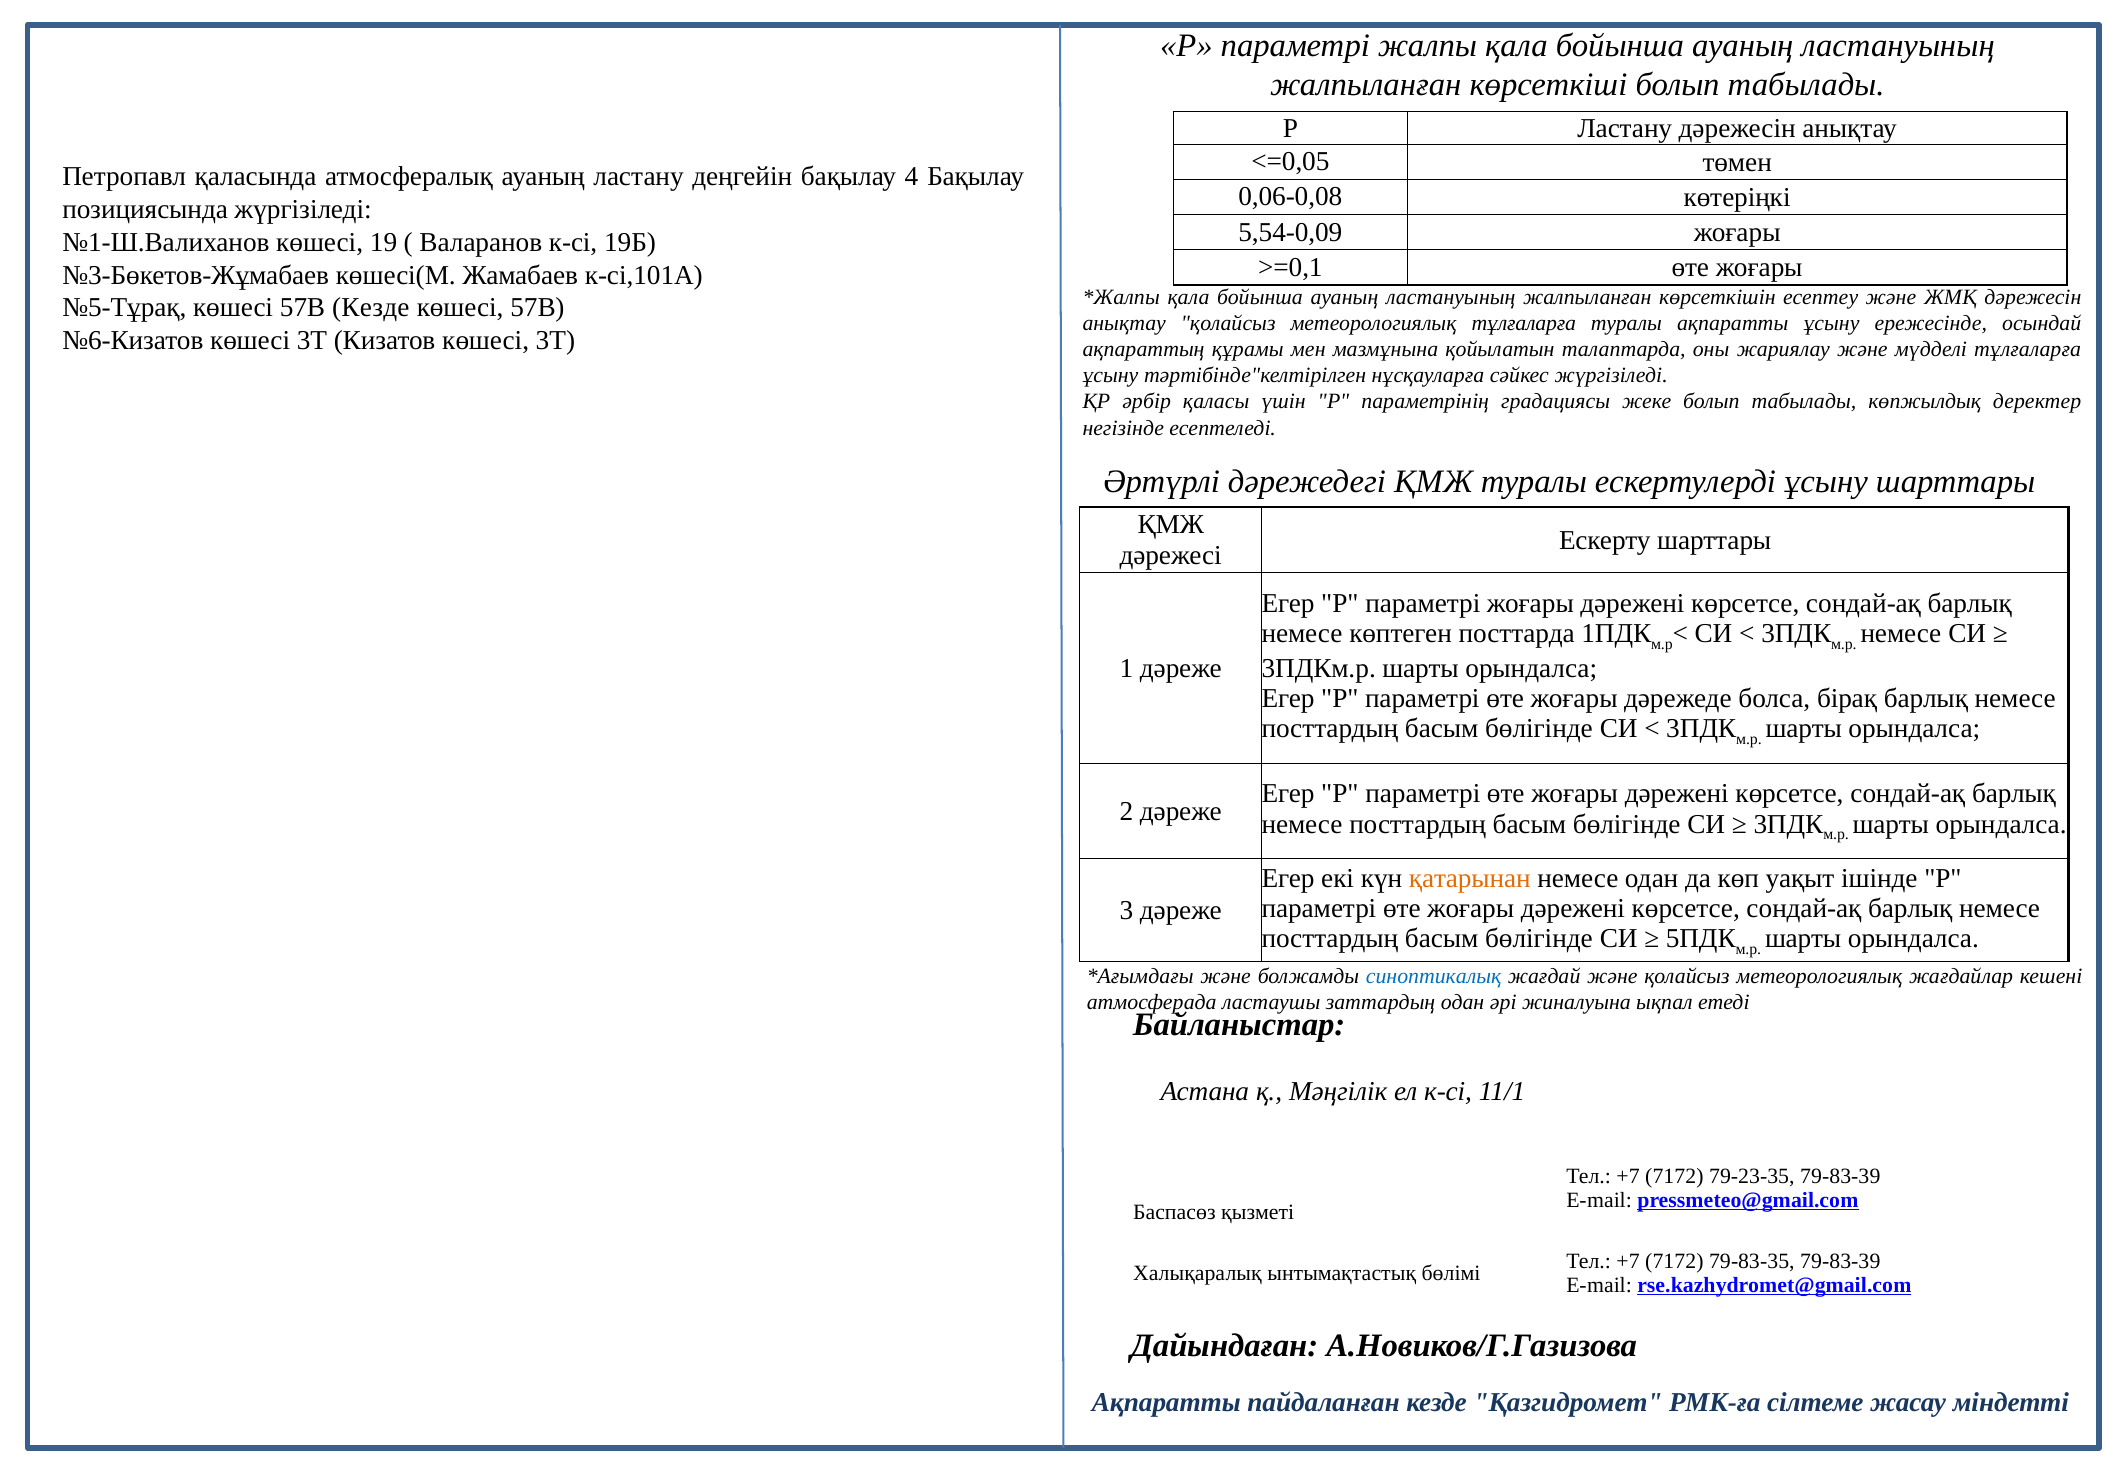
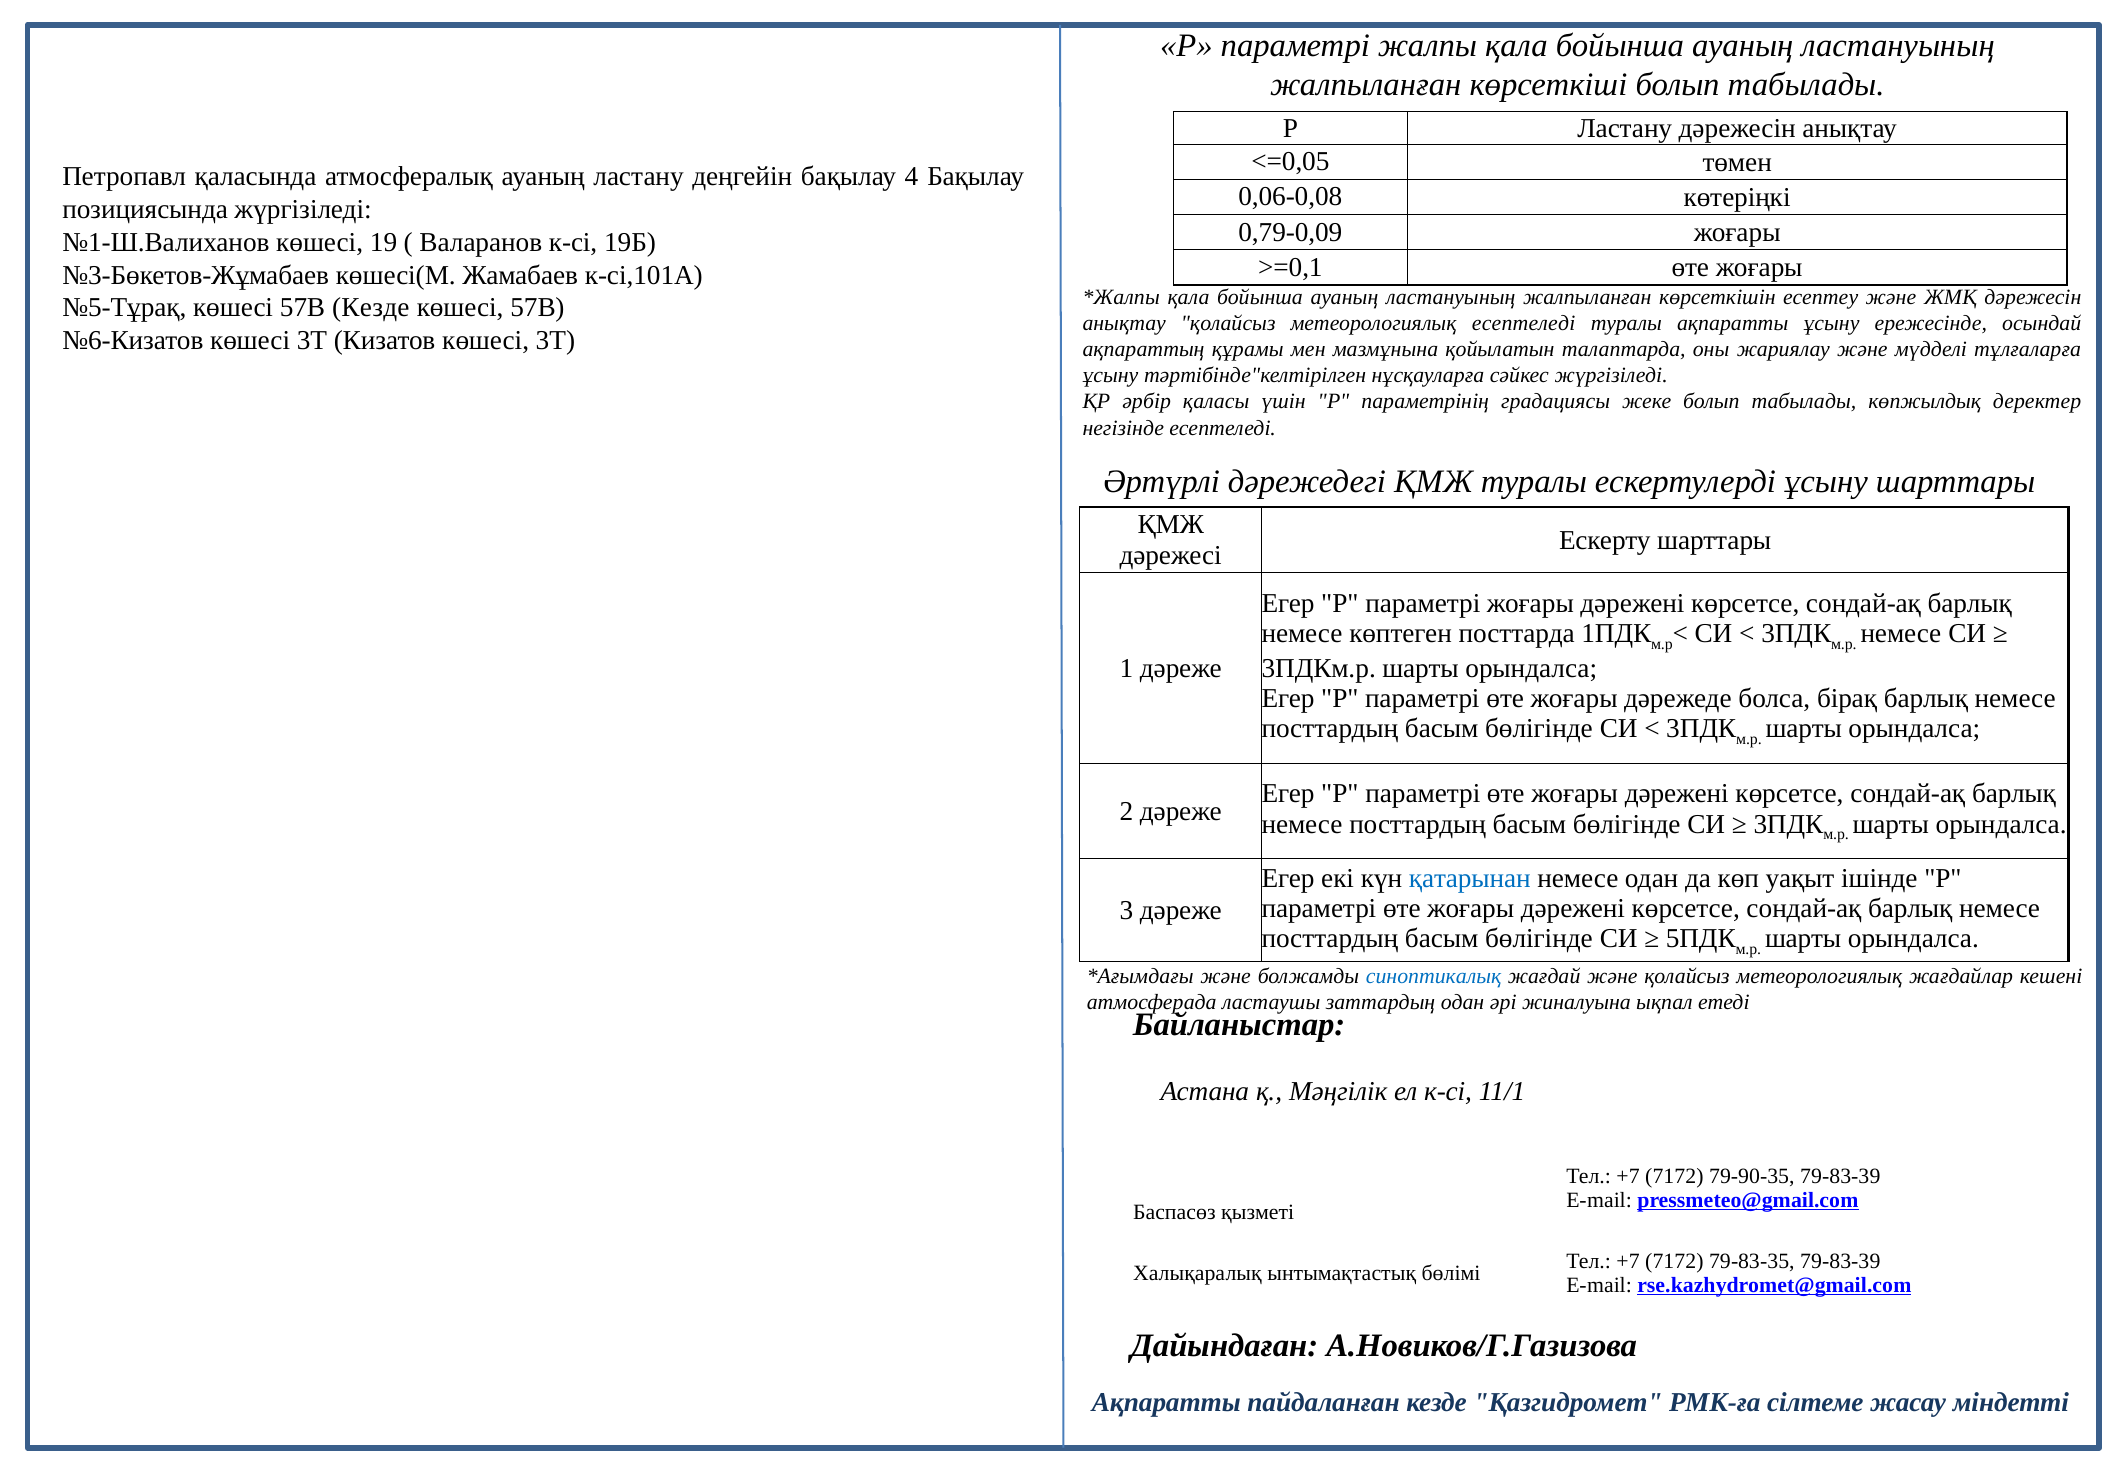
5,54-0,09: 5,54-0,09 -> 0,79-0,09 (1290, 232)
метеорологиялық тұлғаларға: тұлғаларға -> есептеледі (1524, 323)
қатарынан colour: orange -> blue (1470, 878)
79-23-35: 79-23-35 -> 79-90-35 (1752, 1176)
